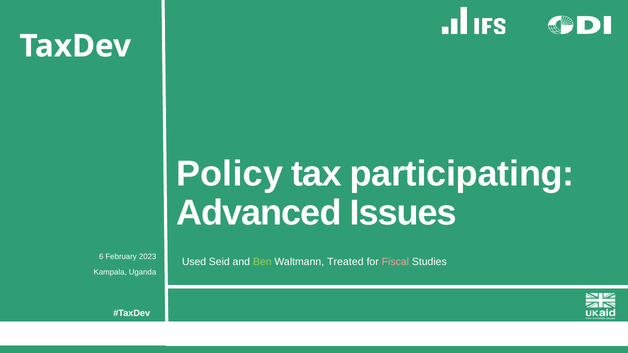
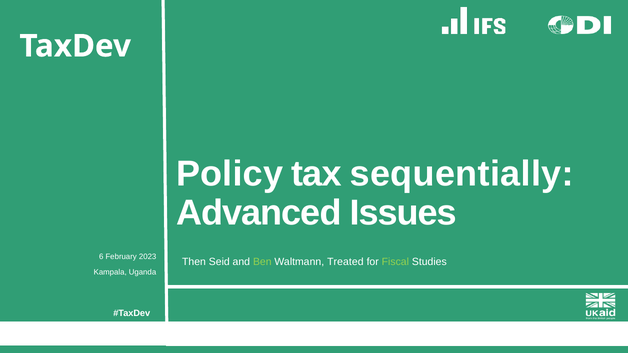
participating: participating -> sequentially (462, 174)
Used: Used -> Then (194, 262)
Fiscal colour: pink -> light green (395, 262)
